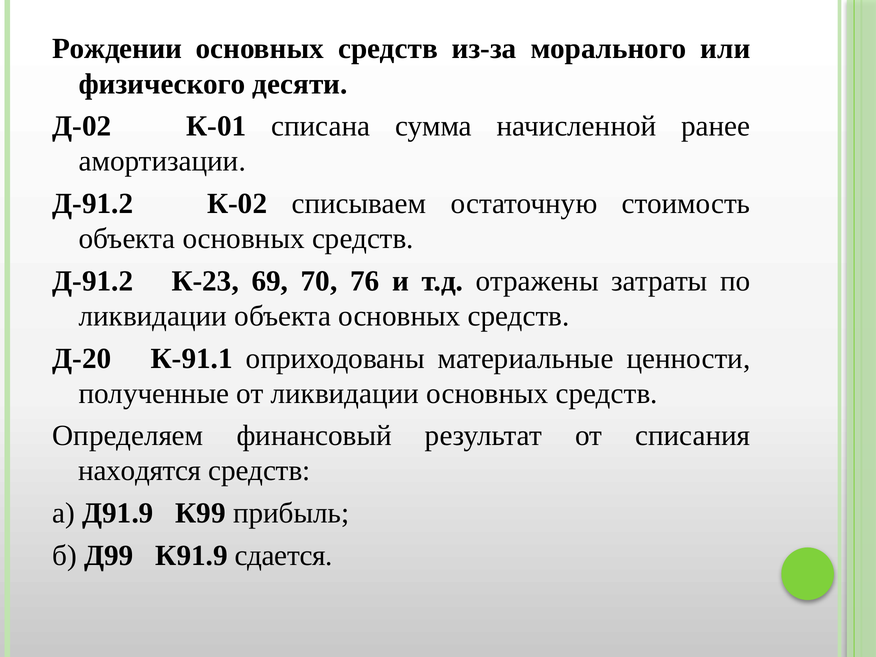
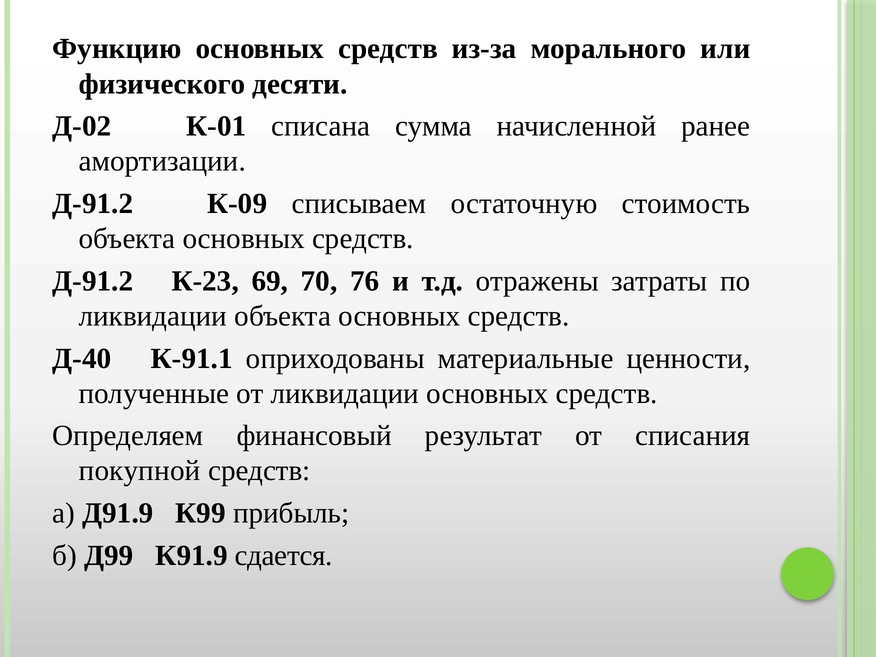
Рождении: Рождении -> Функцию (117, 49)
К-02: К-02 -> К-09 (237, 204)
Д-20: Д-20 -> Д-40 (82, 358)
находятся: находятся -> покупной (140, 471)
